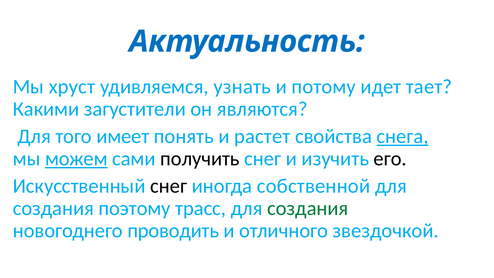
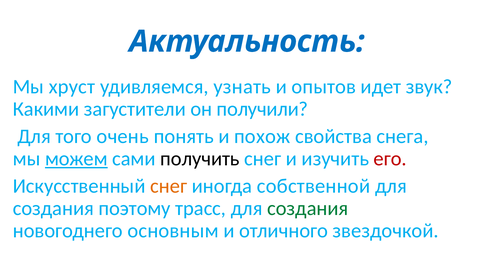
потому: потому -> опытов (324, 87)
тает: тает -> звук (429, 87)
являются: являются -> получили (262, 109)
имеет: имеет -> очень (123, 136)
растет: растет -> похож (262, 136)
снега underline: present -> none (403, 136)
его colour: black -> red (390, 159)
снег colour: black -> orange (169, 186)
проводить: проводить -> основным (173, 230)
